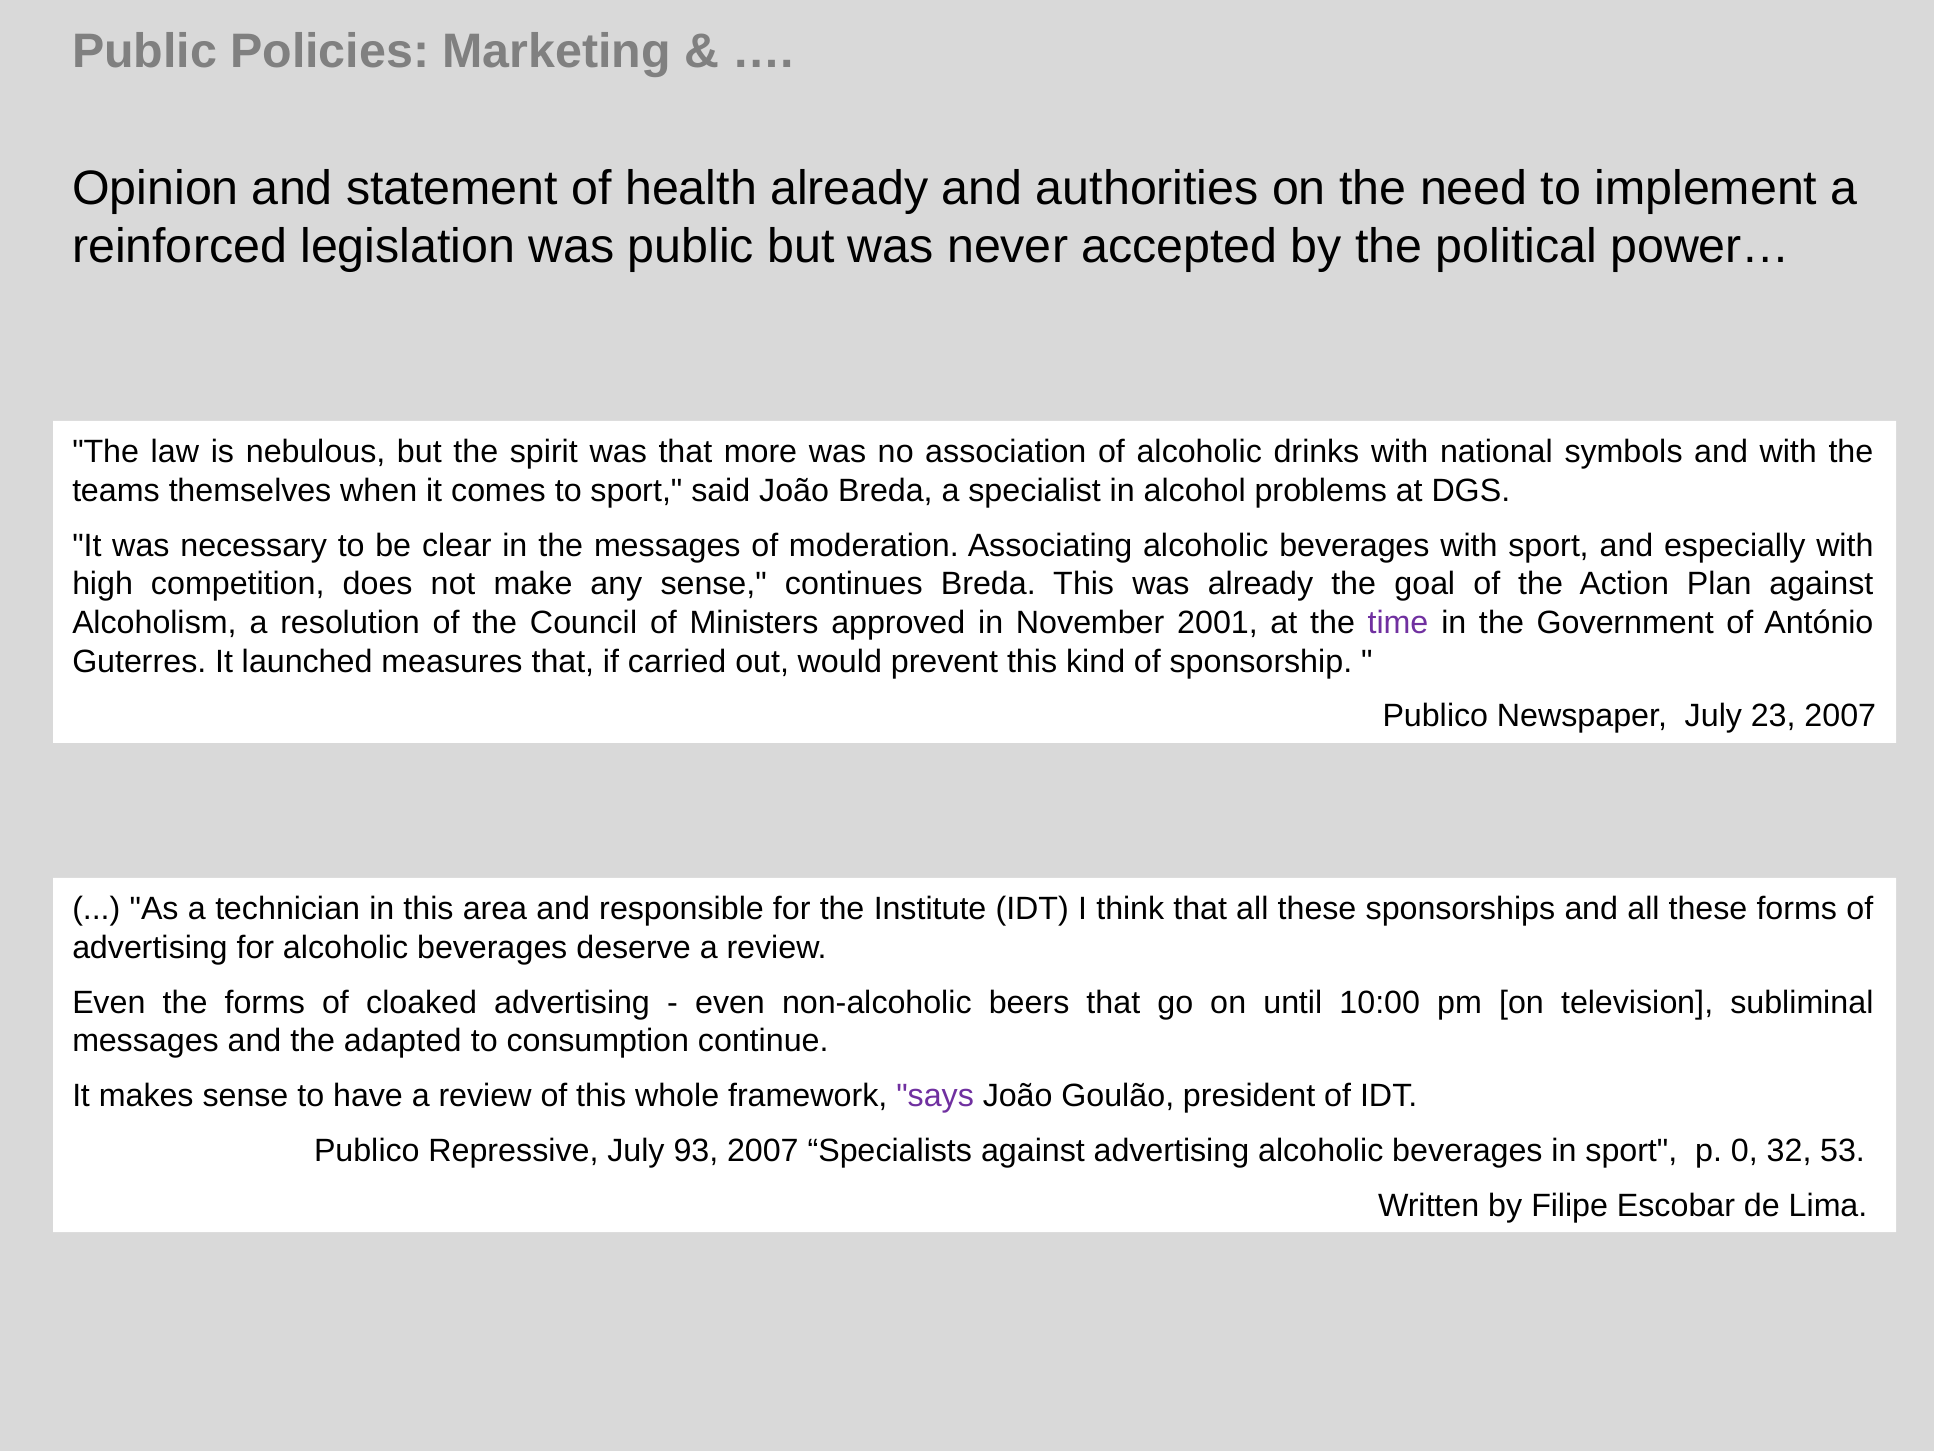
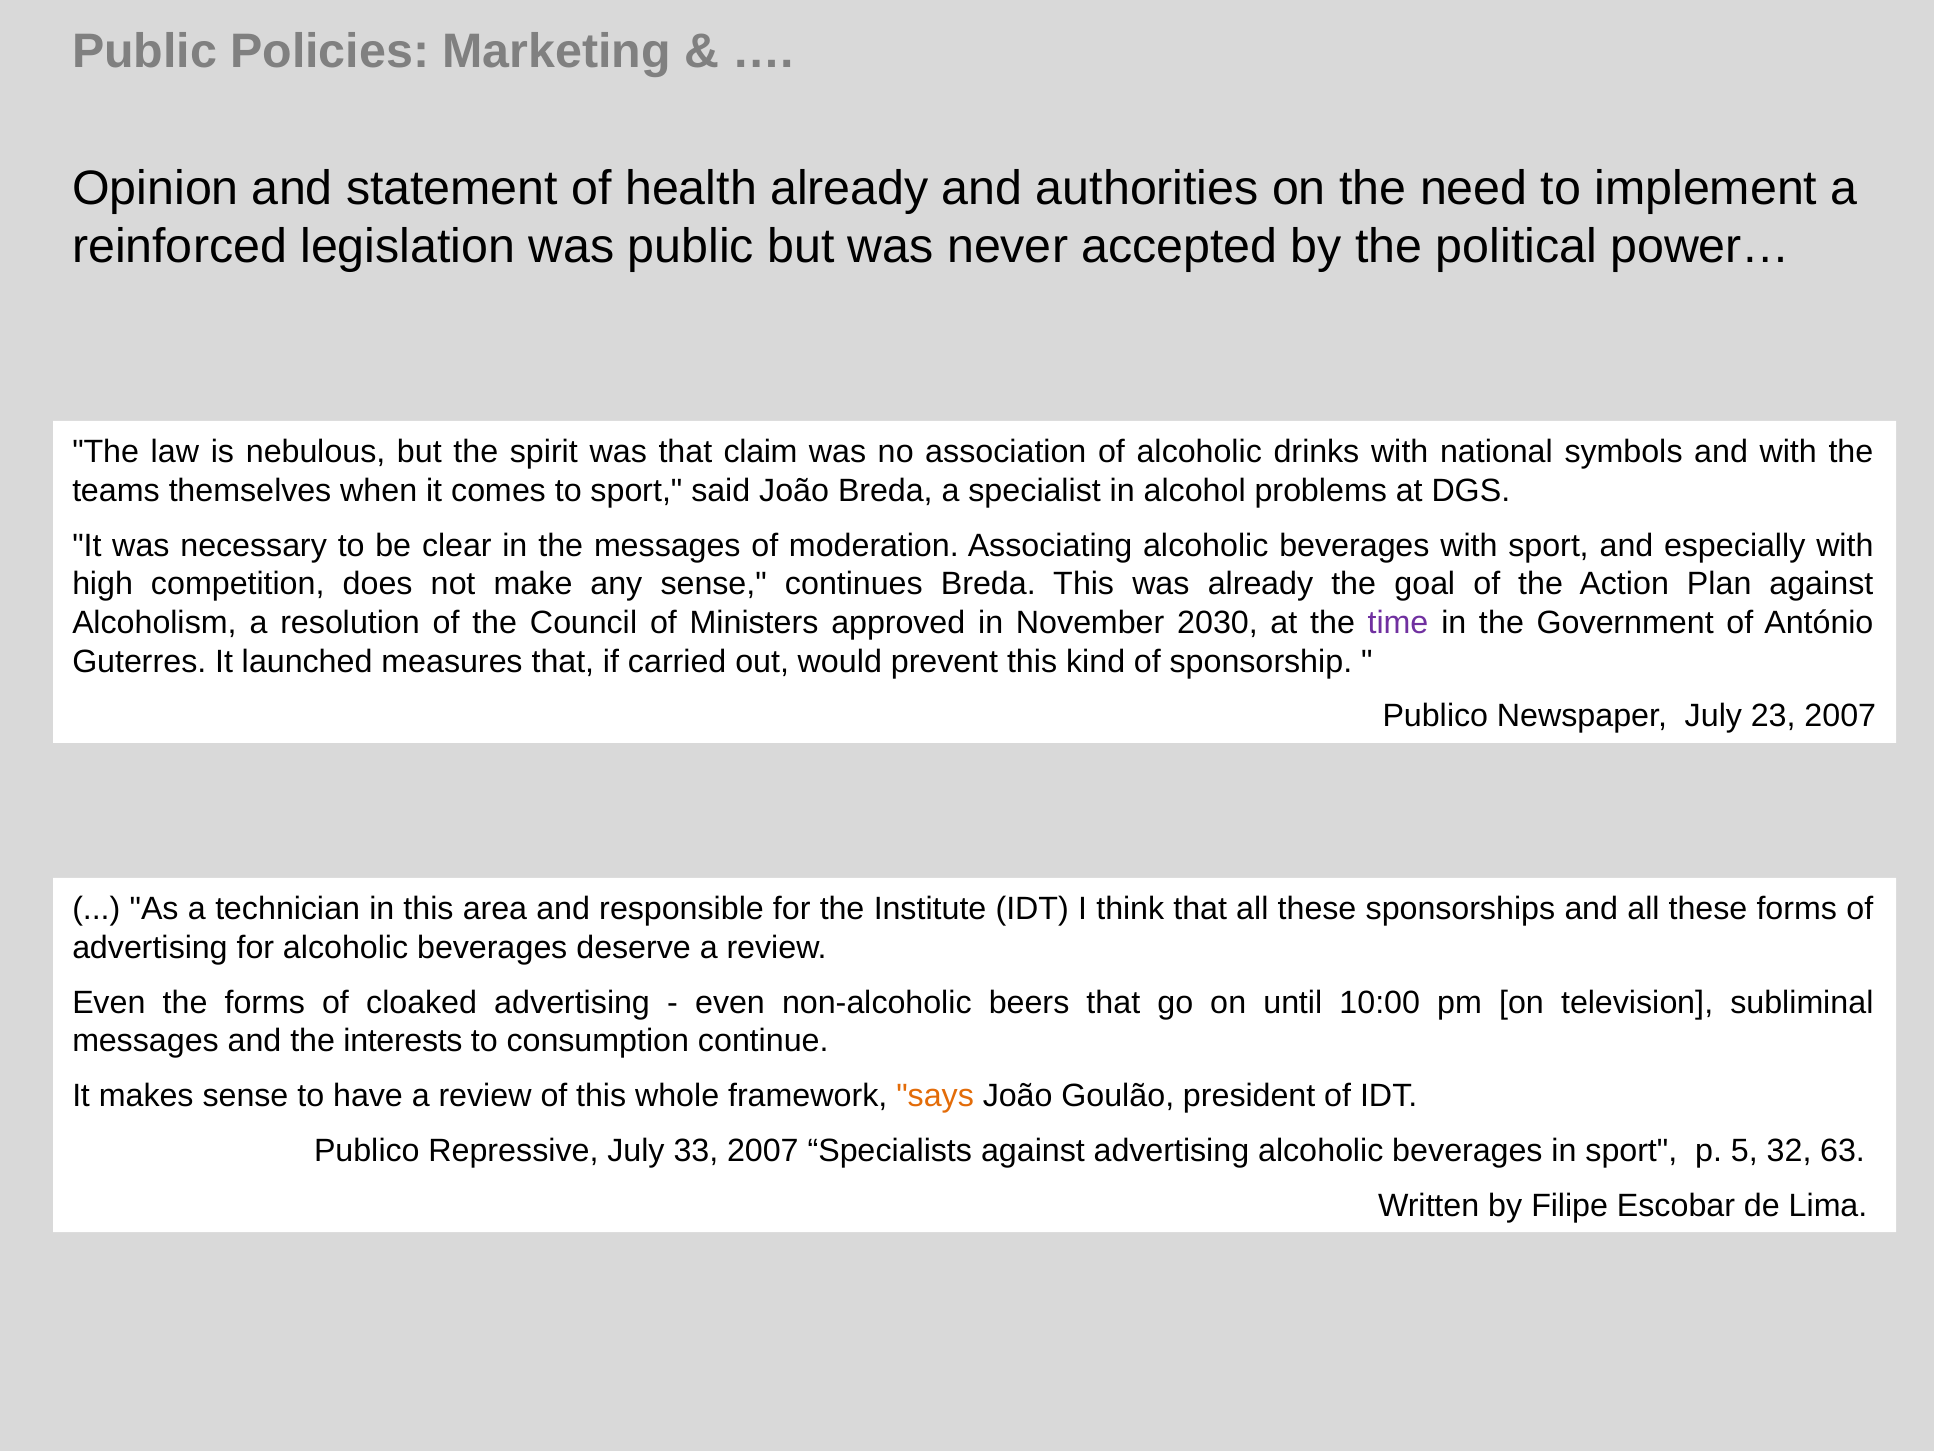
more: more -> claim (761, 452)
2001: 2001 -> 2030 (1217, 623)
adapted: adapted -> interests (403, 1041)
says colour: purple -> orange (935, 1096)
93: 93 -> 33 (696, 1150)
0: 0 -> 5 (1744, 1150)
53: 53 -> 63 (1843, 1150)
